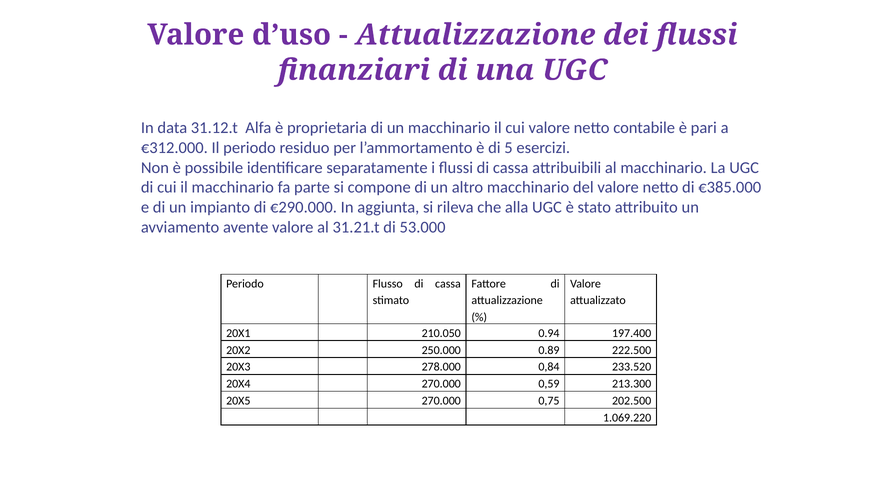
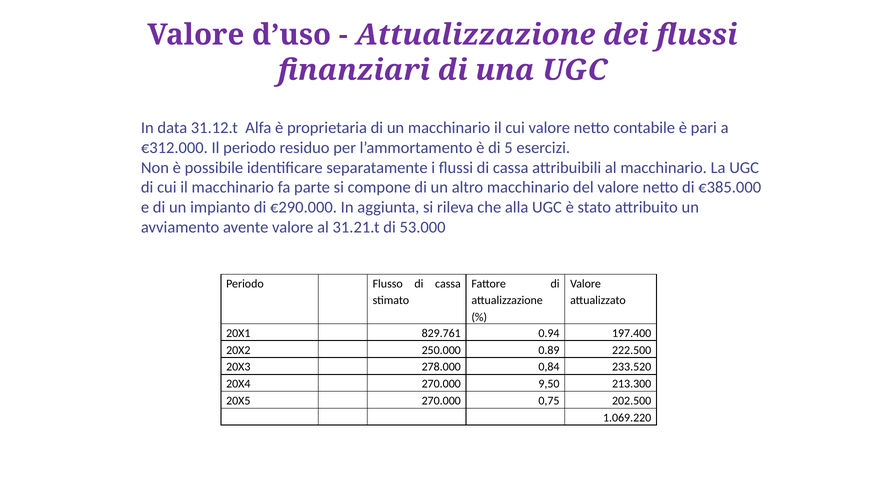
210.050: 210.050 -> 829.761 (441, 333)
0,59: 0,59 -> 9,50 (549, 384)
